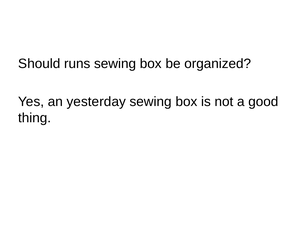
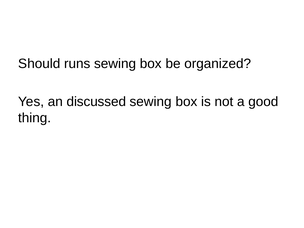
yesterday: yesterday -> discussed (96, 102)
